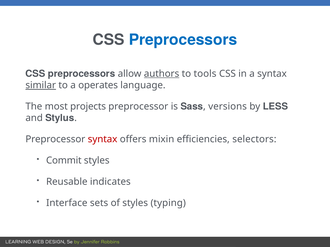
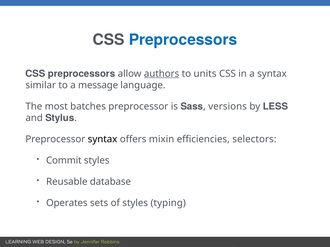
tools: tools -> units (205, 74)
similar underline: present -> none (41, 85)
operates: operates -> message (98, 85)
projects: projects -> batches (88, 107)
syntax colour: red -> black (103, 140)
indicates: indicates -> database (110, 182)
Interface: Interface -> Operates (67, 203)
